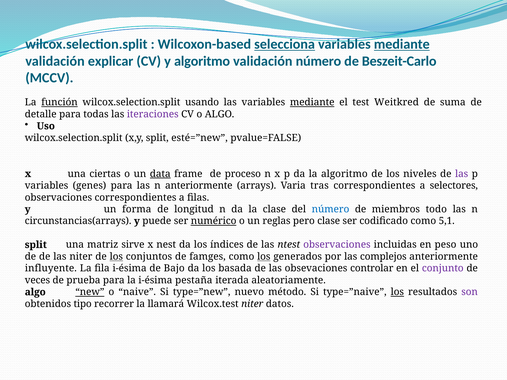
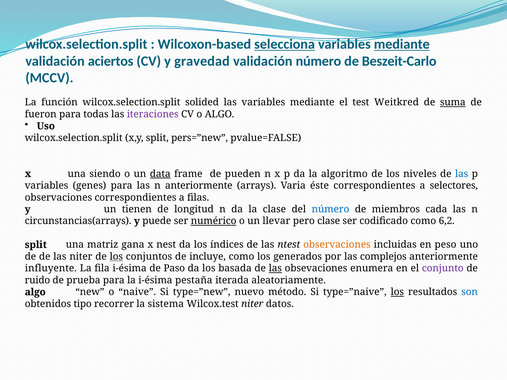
explicar: explicar -> aciertos (111, 61)
y algoritmo: algoritmo -> gravedad (202, 61)
función underline: present -> none (59, 102)
usando: usando -> solided (202, 102)
mediante underline: present -> none (312, 102)
suma underline: none -> present (453, 102)
detalle: detalle -> fueron (41, 114)
esté=”new: esté=”new -> pers=”new (200, 138)
ciertas: ciertas -> siendo (105, 174)
proceso: proceso -> pueden (243, 174)
las colour: purple -> blue (462, 174)
tras: tras -> éste (320, 186)
forma: forma -> tienen (137, 209)
todo: todo -> cada (436, 209)
reglas: reglas -> llevar (276, 221)
5,1: 5,1 -> 6,2 (447, 221)
sirve: sirve -> gana (133, 245)
observaciones colour: purple -> orange (337, 245)
famges: famges -> incluye (208, 257)
los underline: present -> none (264, 257)
Bajo: Bajo -> Paso (174, 269)
las underline: none -> present (275, 269)
controlar: controlar -> enumera (372, 269)
veces: veces -> ruido (37, 280)
new underline: present -> none (90, 292)
son colour: purple -> blue (470, 292)
llamará: llamará -> sistema (166, 304)
